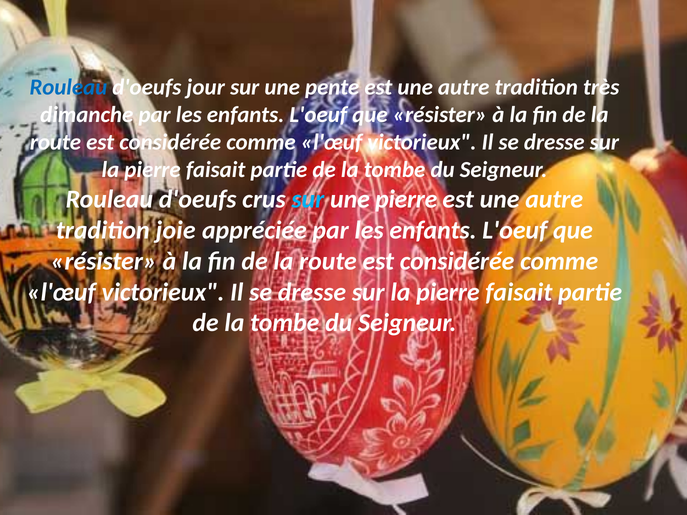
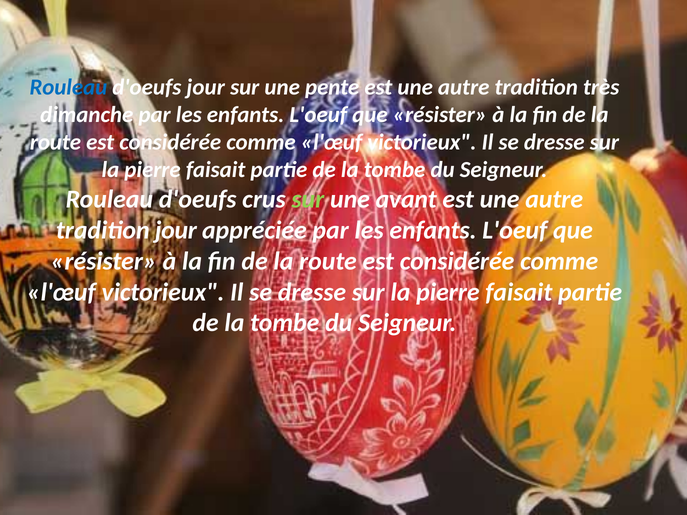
sur colour: light blue -> light green (308, 199)
une pierre: pierre -> avant (406, 199)
tradition joie: joie -> jour (176, 230)
